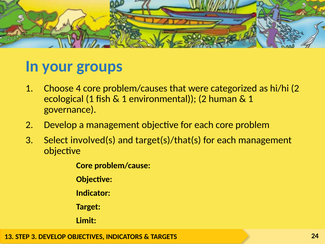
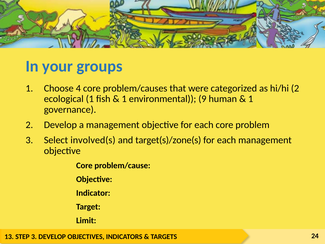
environmental 2: 2 -> 9 (202, 99)
target(s)/that(s: target(s)/that(s -> target(s)/zone(s (168, 140)
